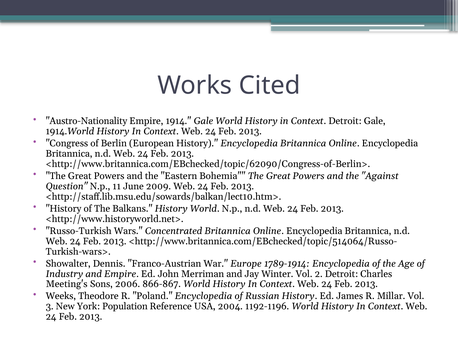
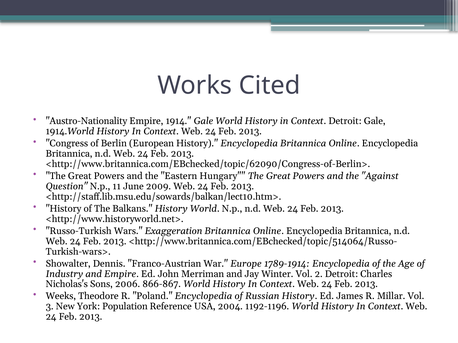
Bohemia: Bohemia -> Hungary (222, 176)
Concentrated: Concentrated -> Exaggeration (174, 231)
Meeting's: Meeting's -> Nicholas's (67, 285)
